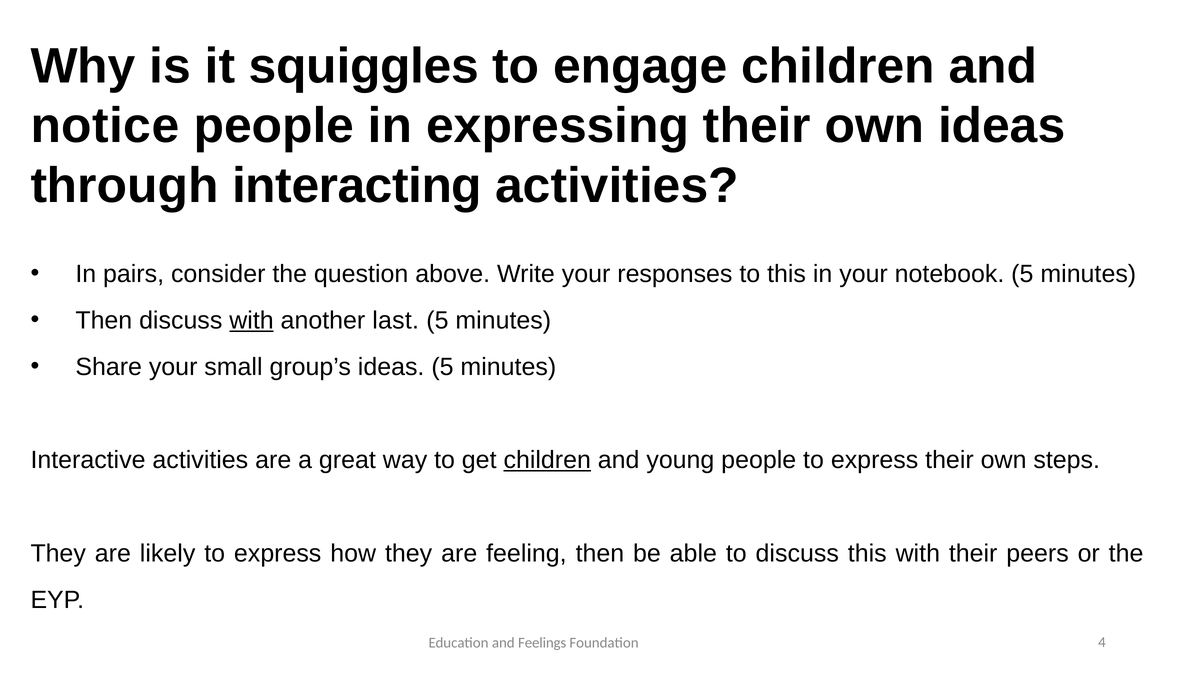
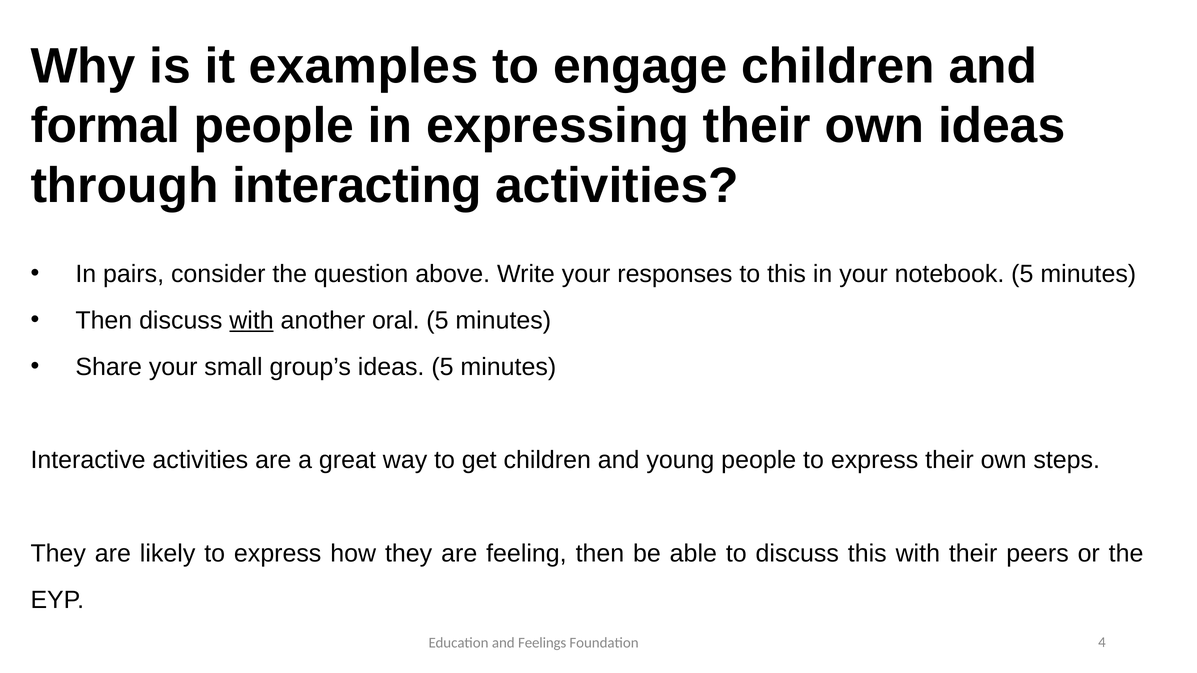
squiggles: squiggles -> examples (364, 66)
notice: notice -> formal (105, 126)
last: last -> oral (396, 321)
children underline: present -> none (547, 460)
